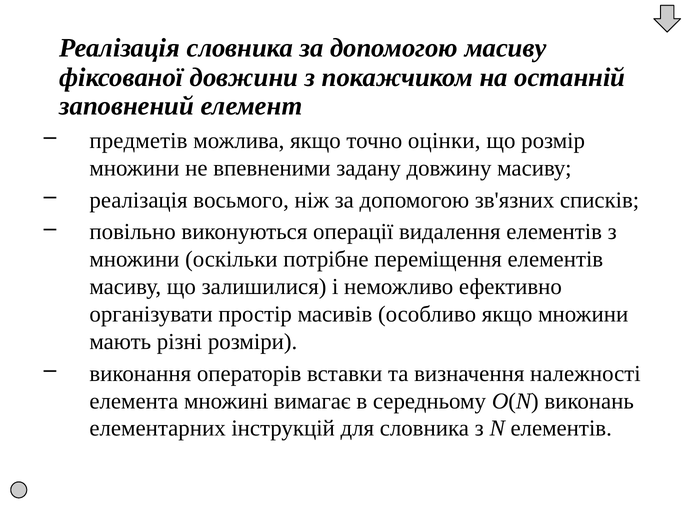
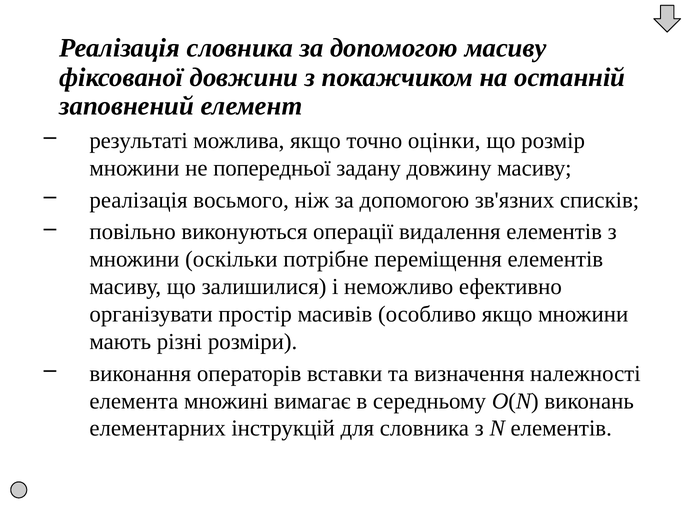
предметів: предметів -> результаті (139, 141)
впевненими: впевненими -> попередньої (272, 168)
